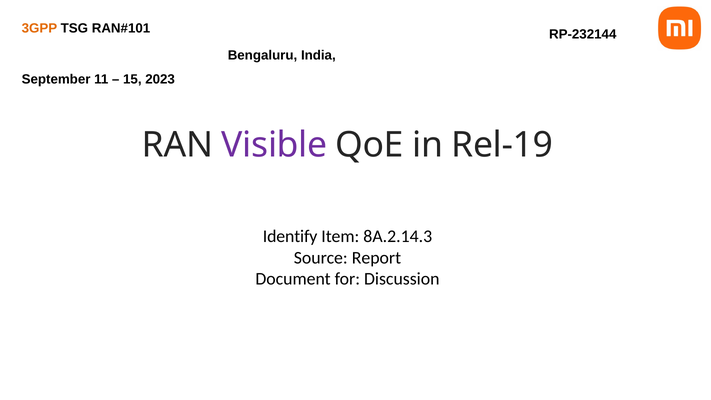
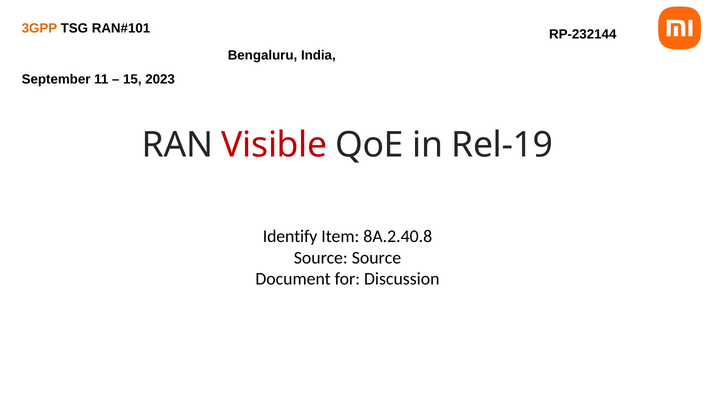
Visible colour: purple -> red (274, 145)
8A.2.14.3: 8A.2.14.3 -> 8A.2.40.8 (398, 236)
Source Report: Report -> Source (376, 258)
